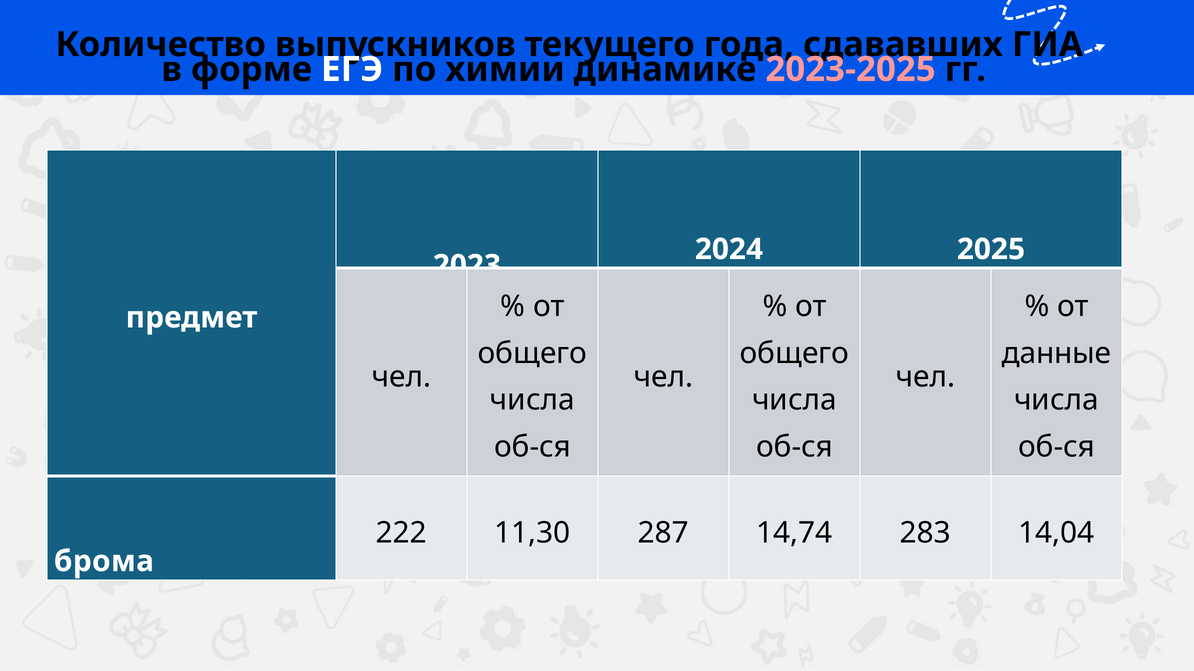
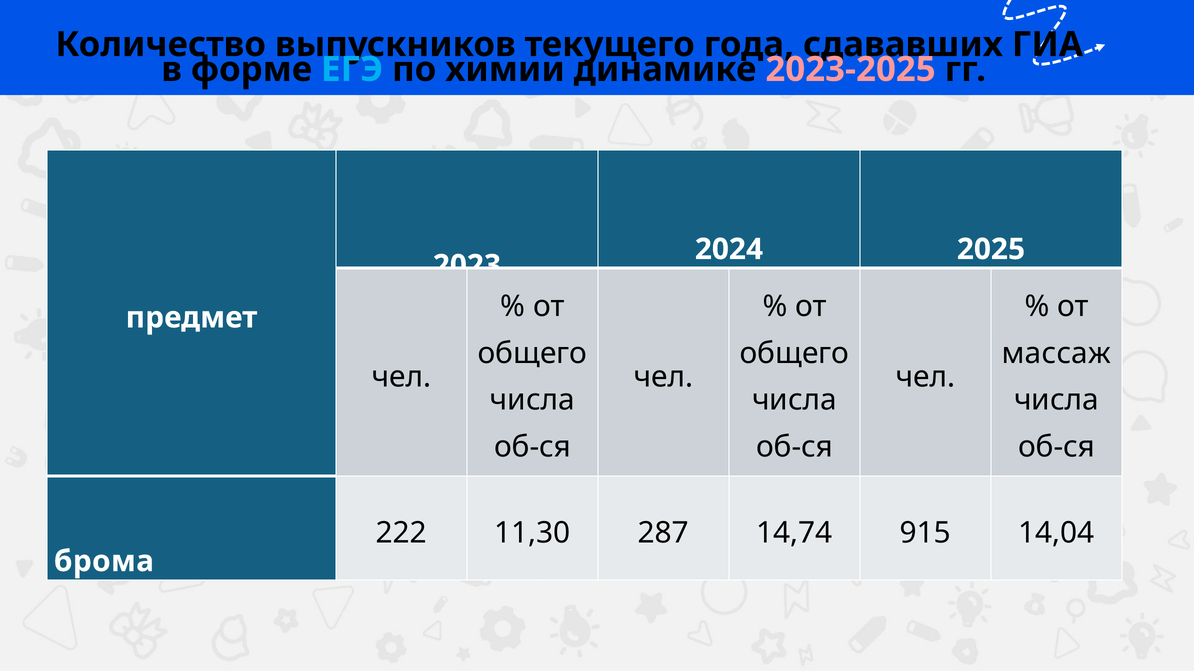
ЕГЭ colour: white -> light blue (352, 69)
данные: данные -> массаж (1056, 354)
283: 283 -> 915 (925, 533)
